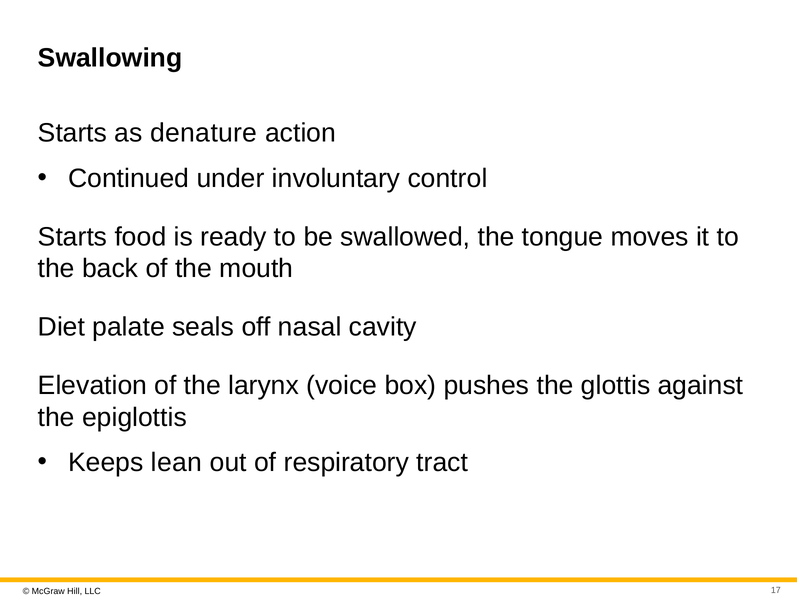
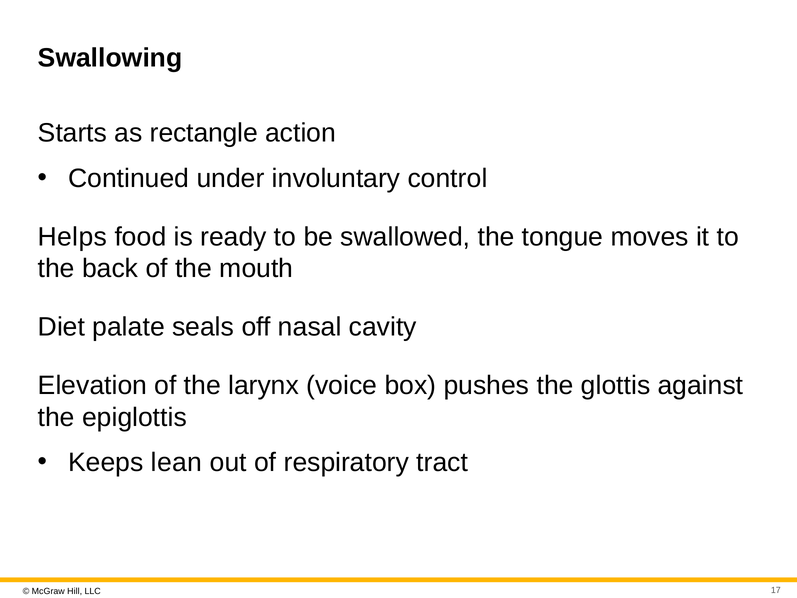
denature: denature -> rectangle (204, 133)
Starts: Starts -> Helps (72, 237)
